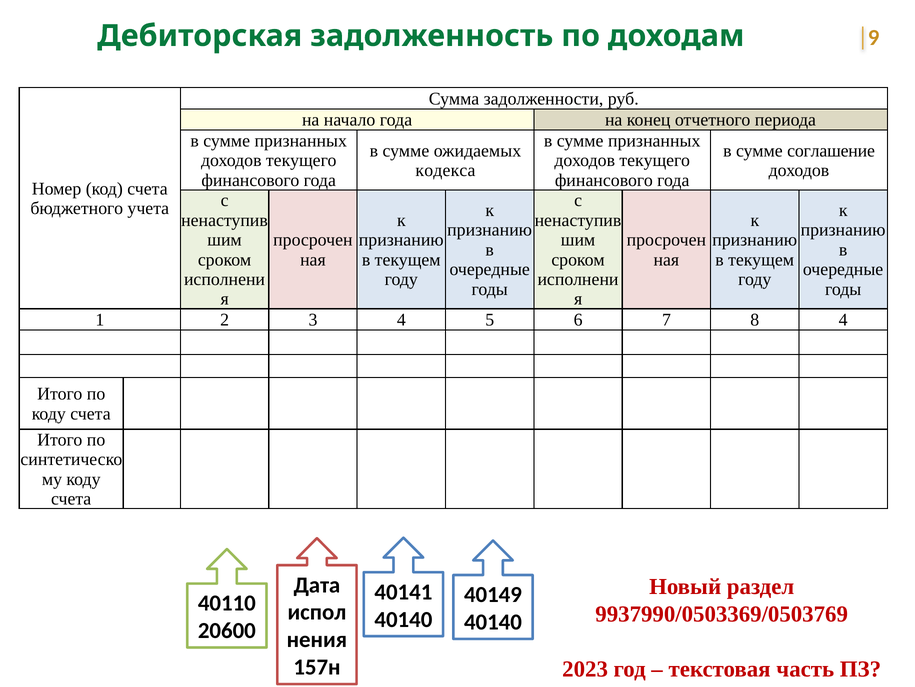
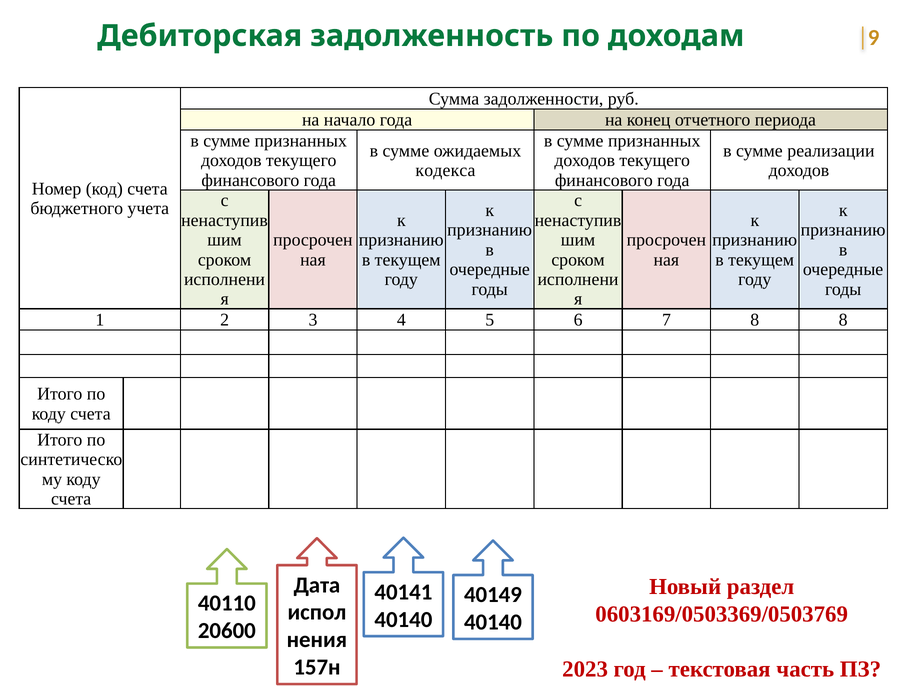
соглашение: соглашение -> реализации (831, 150)
8 4: 4 -> 8 (843, 319)
9937990/0503369/0503769: 9937990/0503369/0503769 -> 0603169/0503369/0503769 (722, 614)
